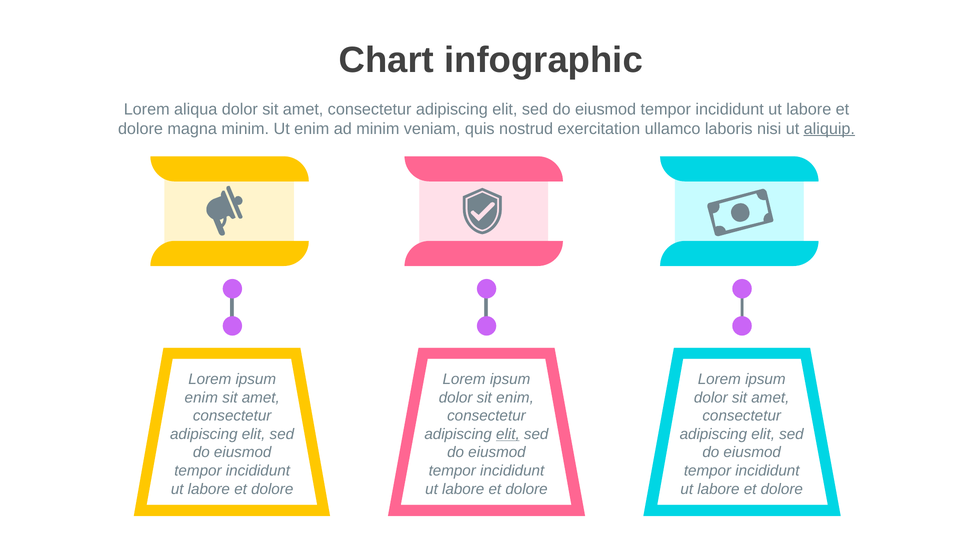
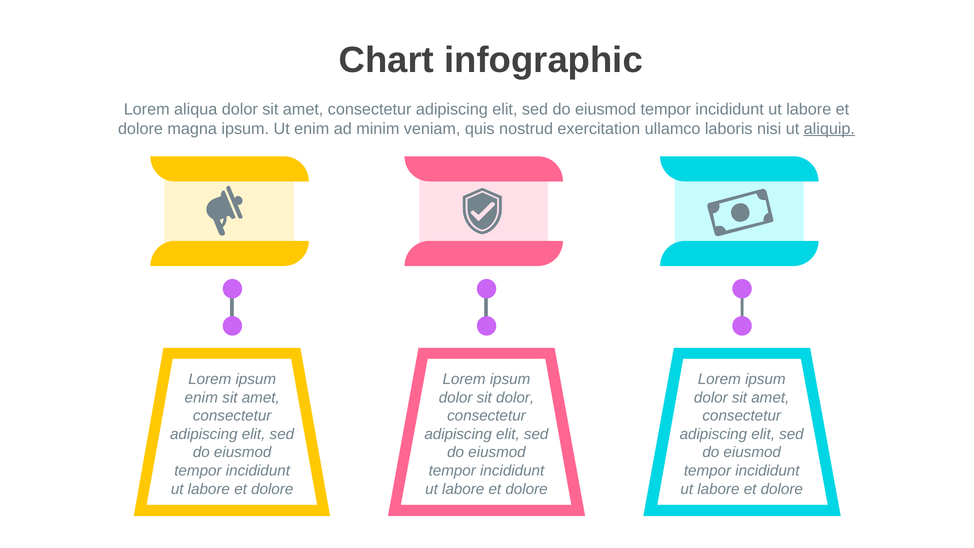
magna minim: minim -> ipsum (245, 129)
sit enim: enim -> dolor (515, 398)
elit underline: present -> none (508, 434)
